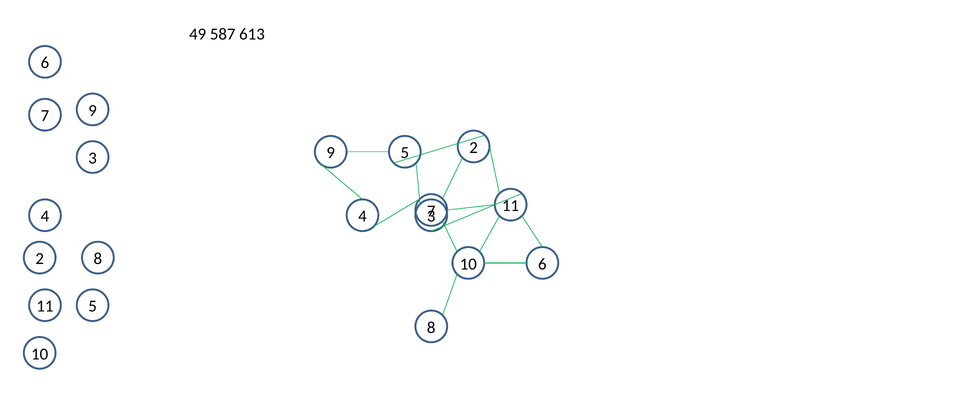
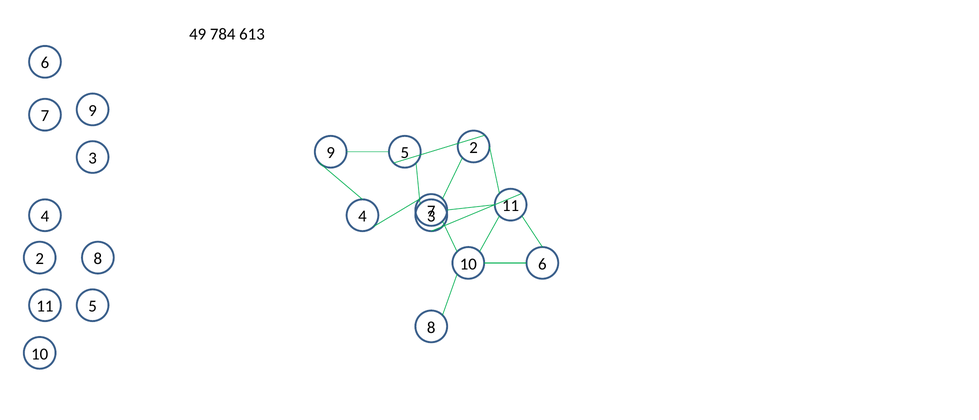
587: 587 -> 784 (223, 34)
